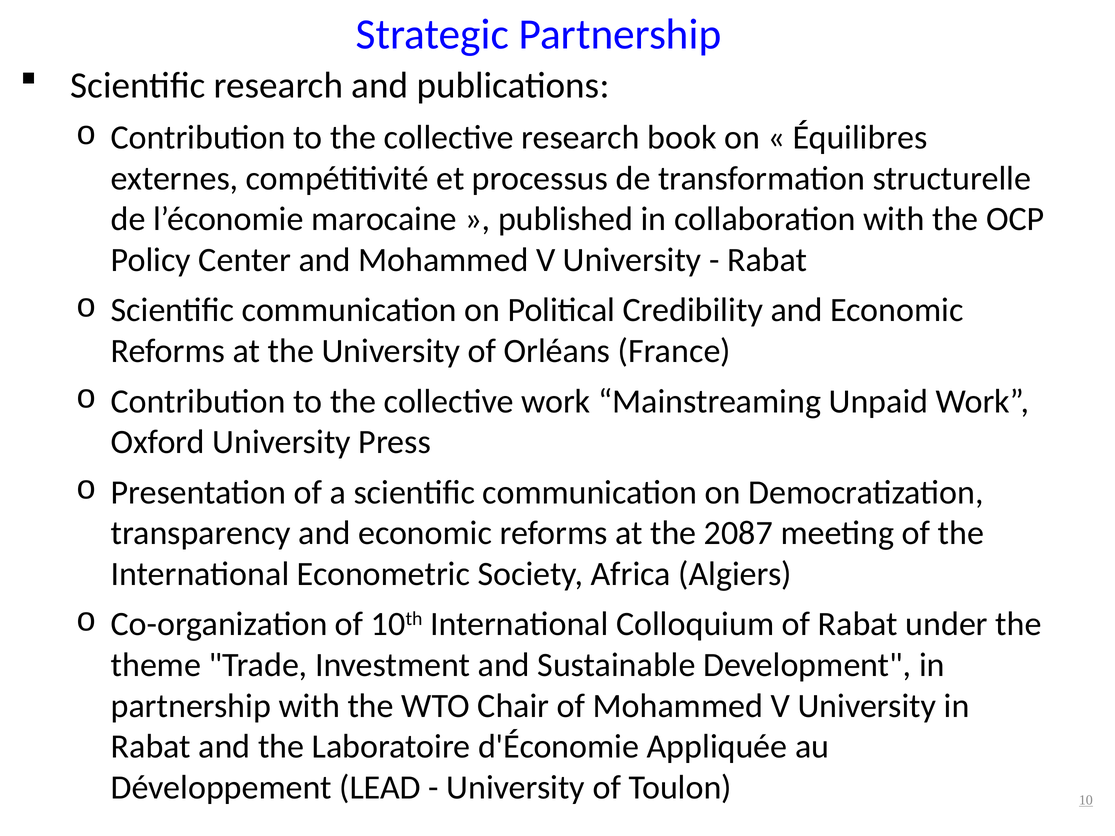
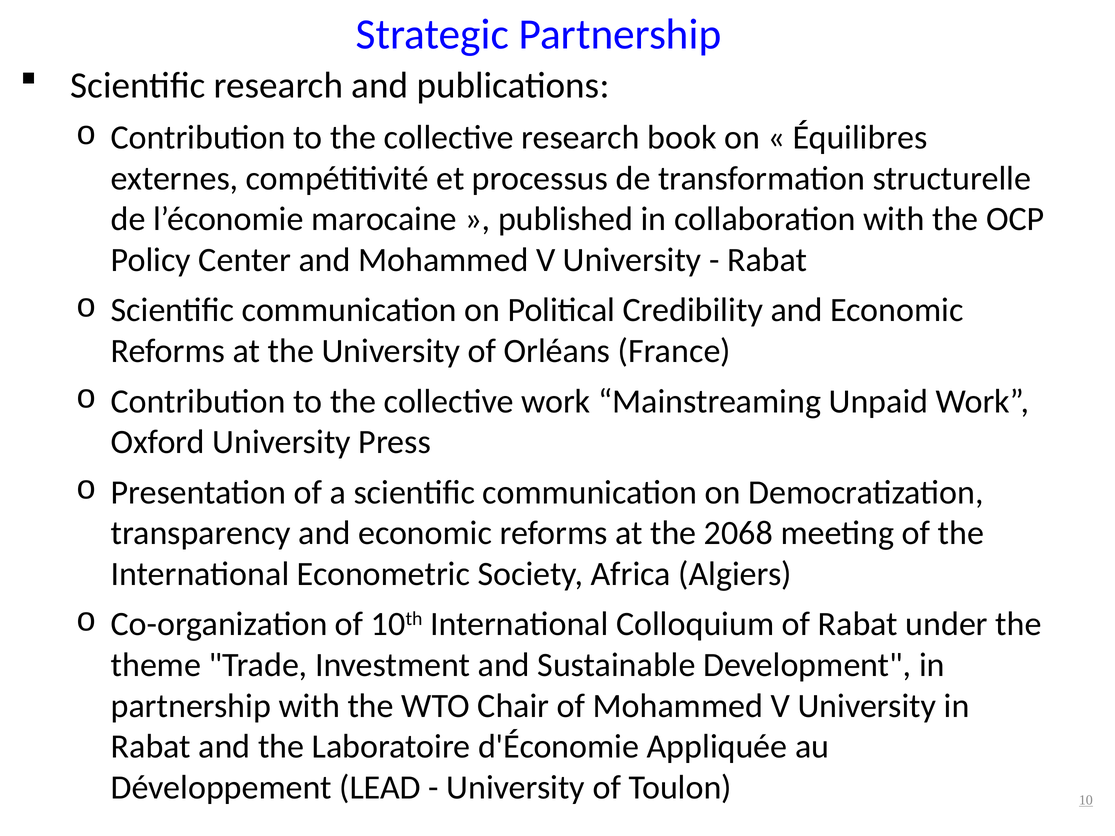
2087: 2087 -> 2068 (738, 533)
